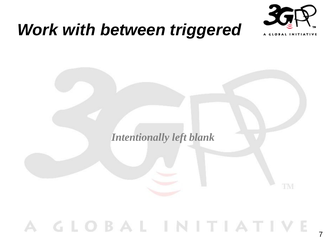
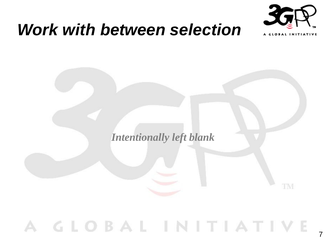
triggered: triggered -> selection (206, 30)
